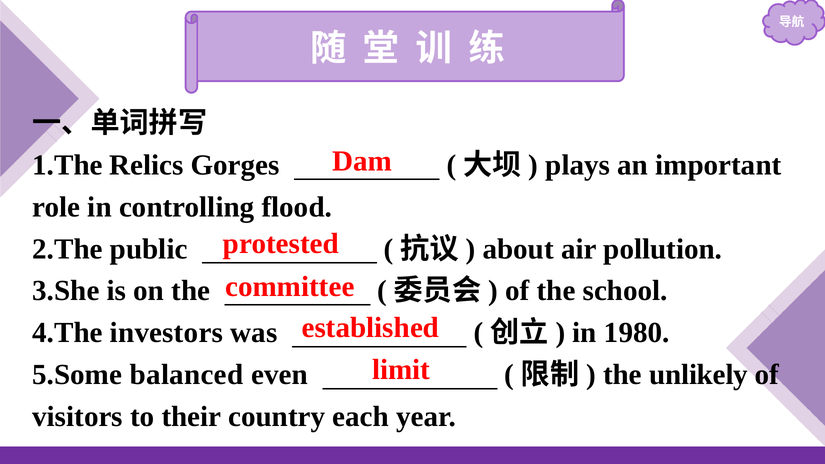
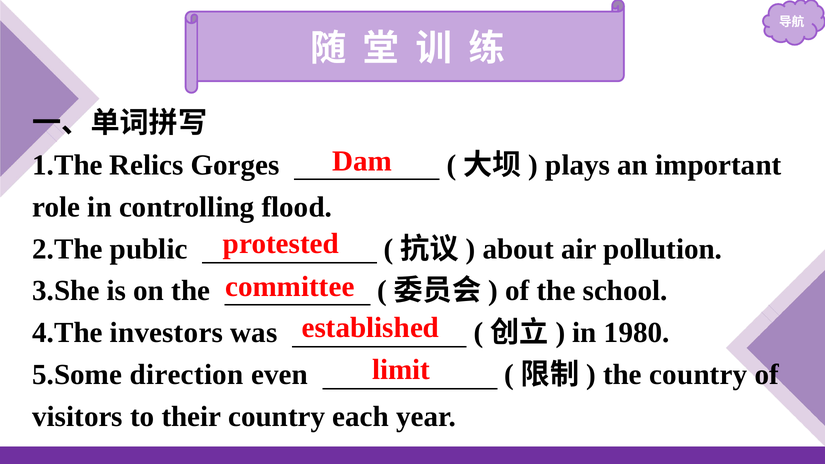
balanced: balanced -> direction (187, 375)
the unlikely: unlikely -> country (698, 375)
